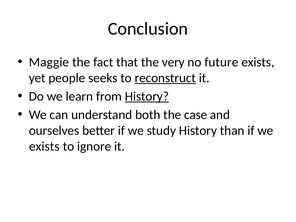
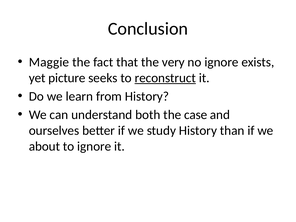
no future: future -> ignore (221, 62)
people: people -> picture (67, 78)
History underline: present -> none (147, 96)
exists: exists -> about (44, 146)
